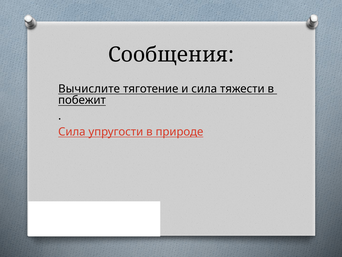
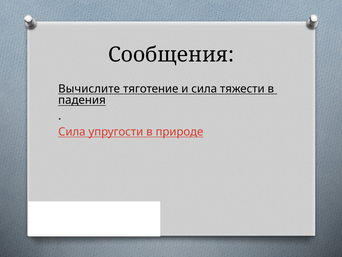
побежит: побежит -> падения (82, 100)
